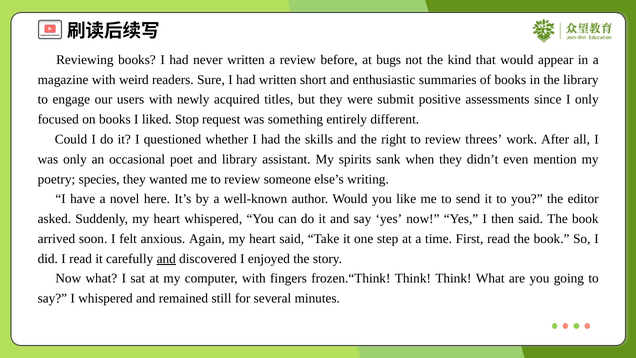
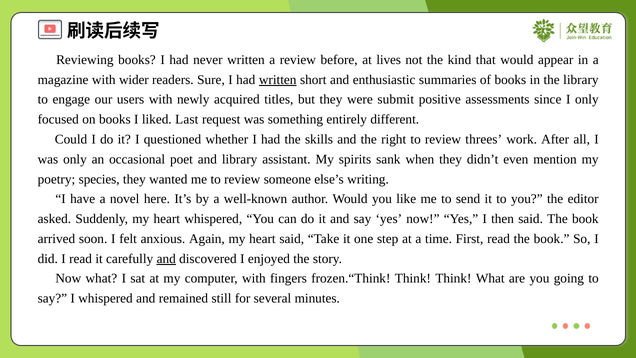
bugs: bugs -> lives (389, 60)
weird: weird -> wider (134, 80)
written underline: none -> present (278, 80)
Stop: Stop -> Last (187, 119)
